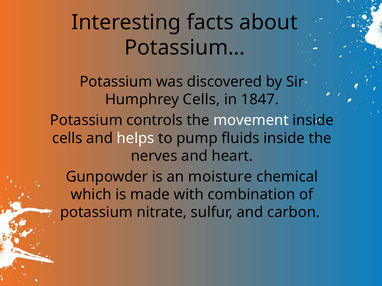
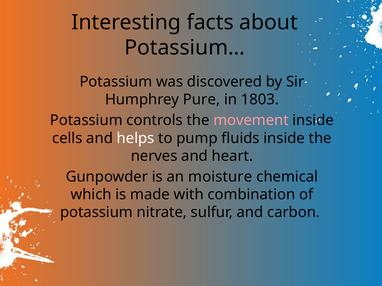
Humphrey Cells: Cells -> Pure (201, 100)
1847: 1847 -> 1803 (260, 100)
movement colour: white -> pink (251, 121)
